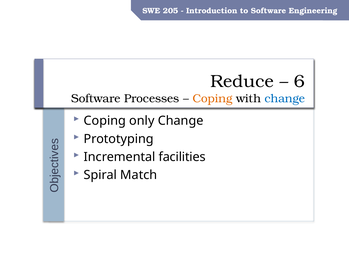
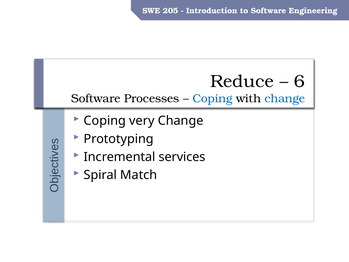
Coping colour: orange -> blue (212, 98)
only: only -> very (142, 121)
facilities: facilities -> services (182, 157)
